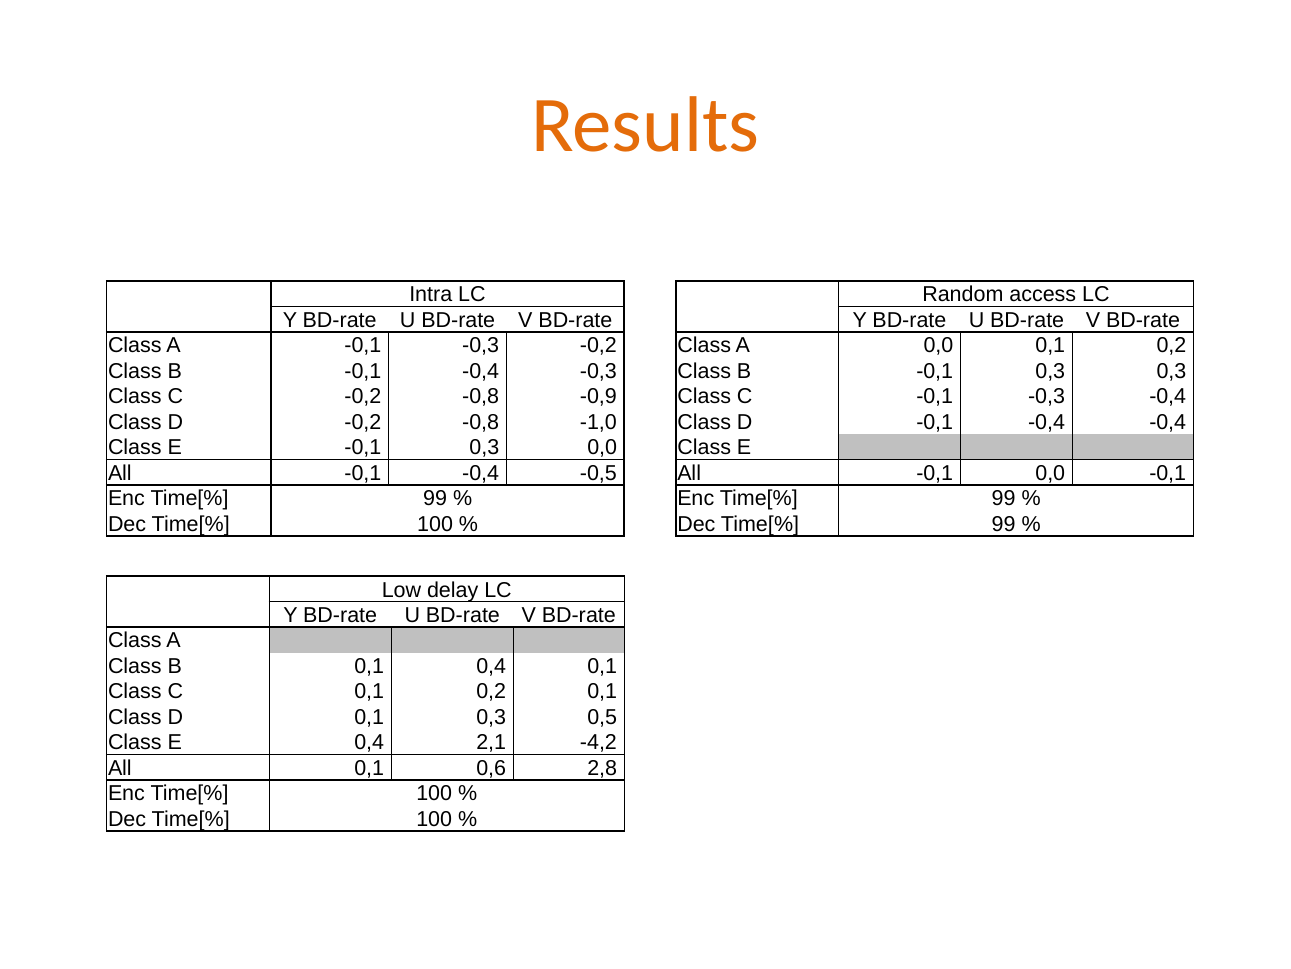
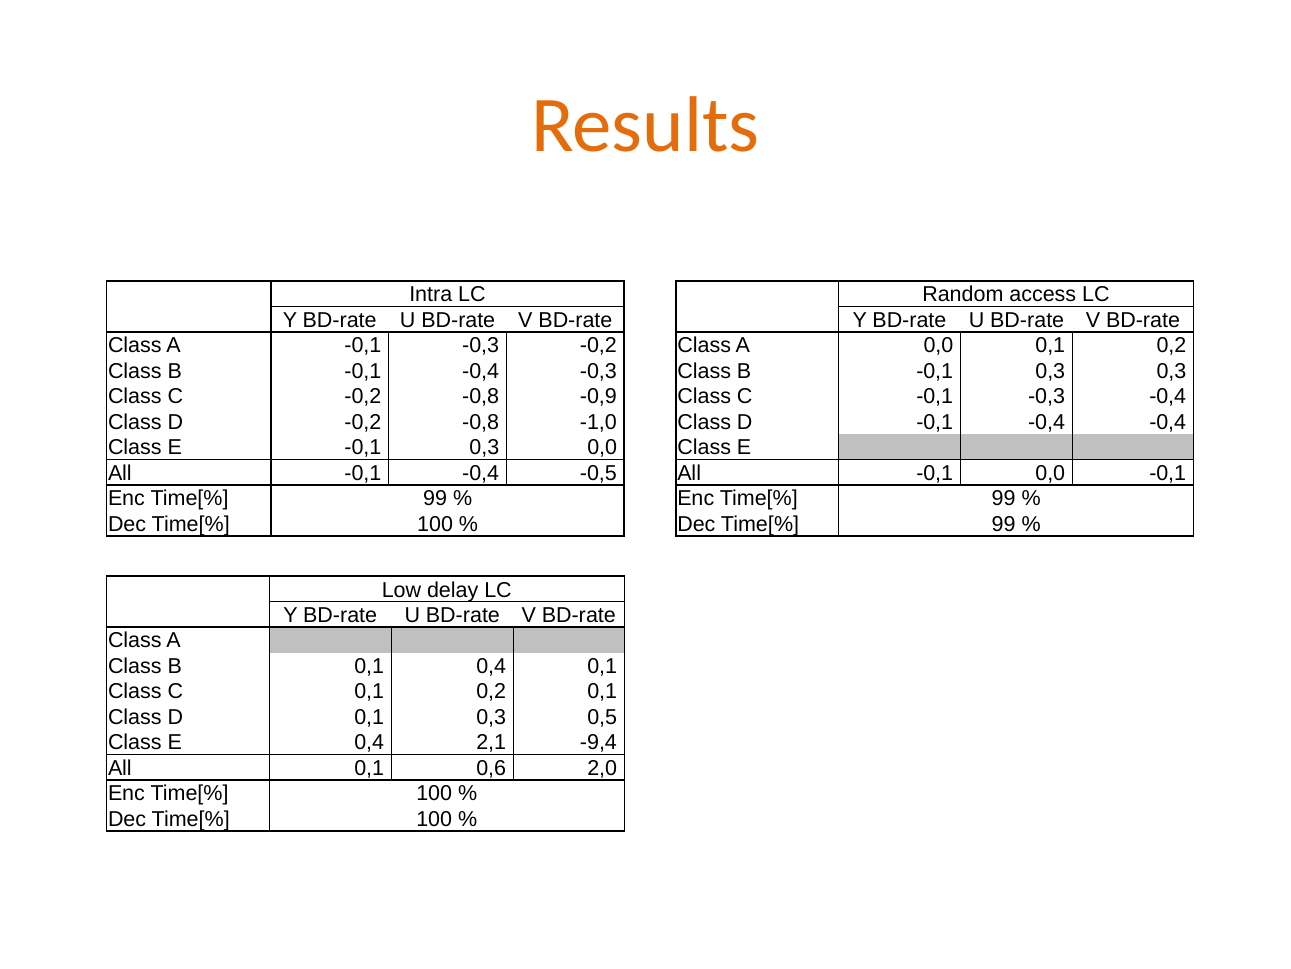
-4,2: -4,2 -> -9,4 (598, 742)
2,8: 2,8 -> 2,0 (602, 768)
